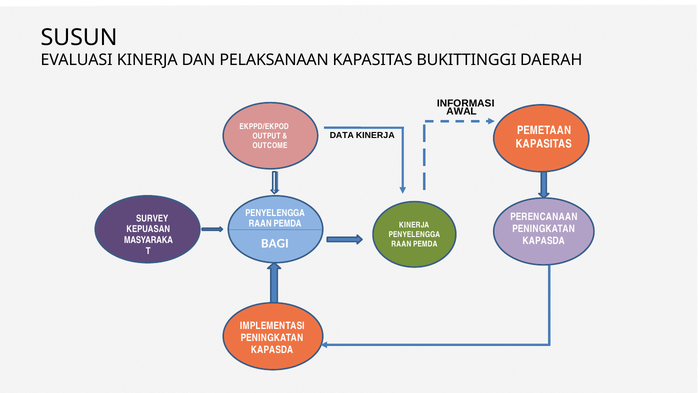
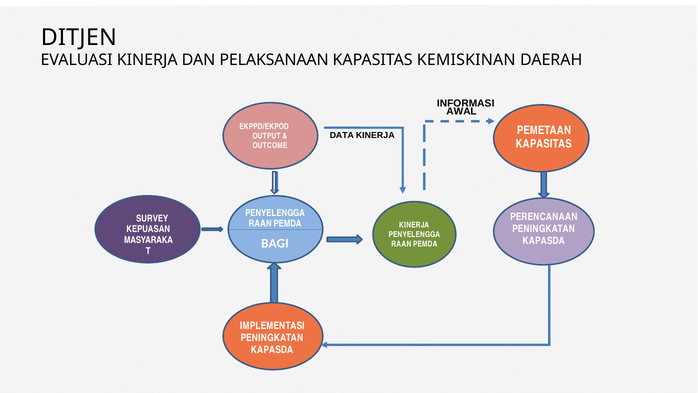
SUSUN: SUSUN -> DITJEN (79, 37)
BUKITTINGGI: BUKITTINGGI -> KEMISKINAN (466, 60)
